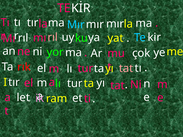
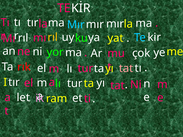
rıl colour: pink -> yellow (53, 37)
